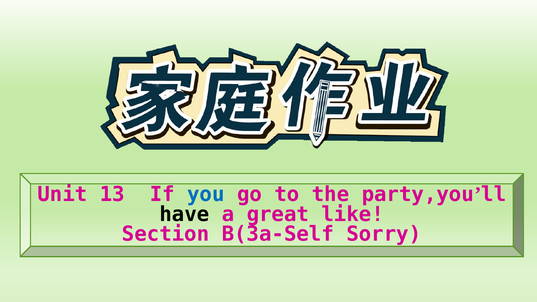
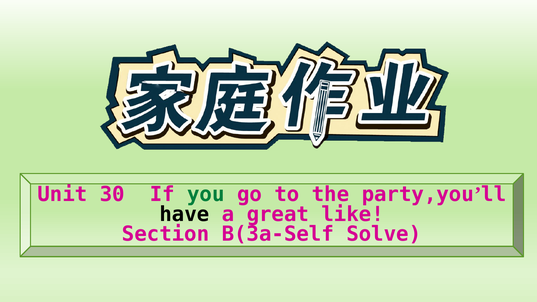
13: 13 -> 30 (112, 194)
you colour: blue -> green (206, 194)
Sorry: Sorry -> Solve (384, 234)
